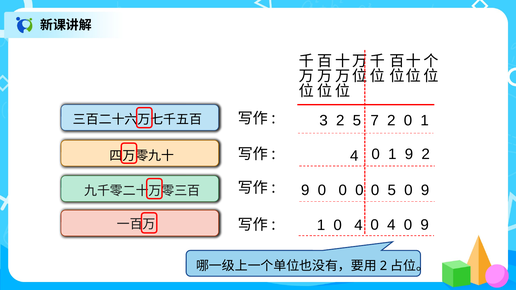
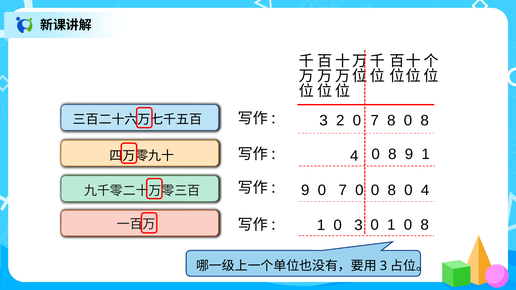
2 5: 5 -> 0 (357, 121)
7 2: 2 -> 8 (391, 121)
1: 1 -> 8 (425, 121)
1: 1 -> 8 (392, 154)
9 2: 2 -> 1 (426, 154)
9 0 0: 0 -> 7 (343, 190)
5: 5 -> 8 (392, 190)
9: 9 -> 4 (425, 190)
4: 4 -> 1 (391, 225)
9: 9 -> 8 (425, 225)
1 0 4: 4 -> 3 (358, 225)
2: 2 -> 3 (383, 266)
